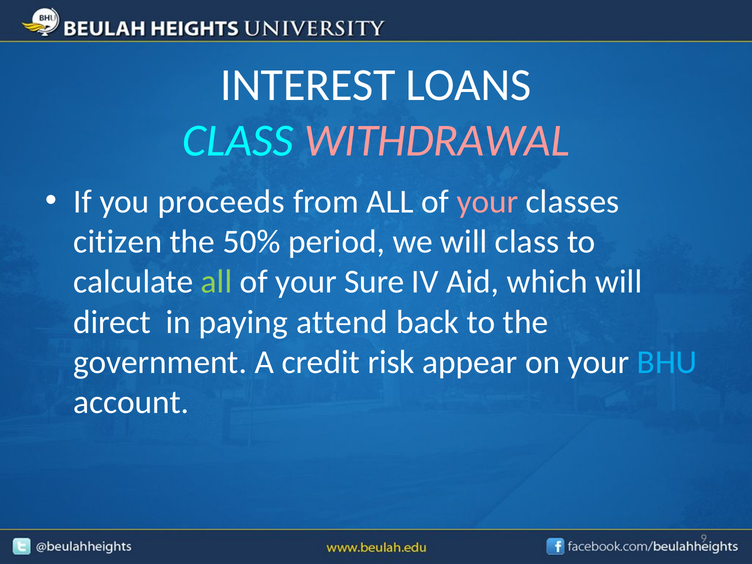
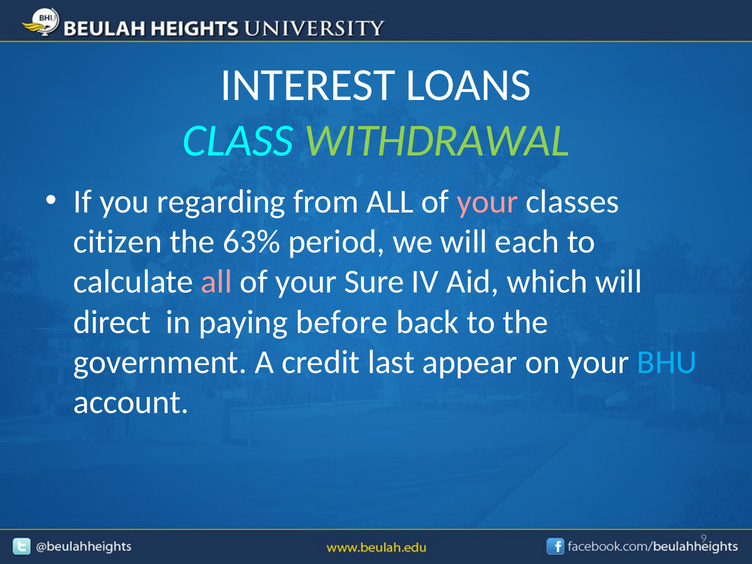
WITHDRAWAL colour: pink -> light green (437, 140)
proceeds: proceeds -> regarding (221, 202)
50%: 50% -> 63% (252, 242)
will class: class -> each (527, 242)
all colour: light green -> pink (217, 282)
attend: attend -> before (342, 322)
risk: risk -> last (391, 362)
